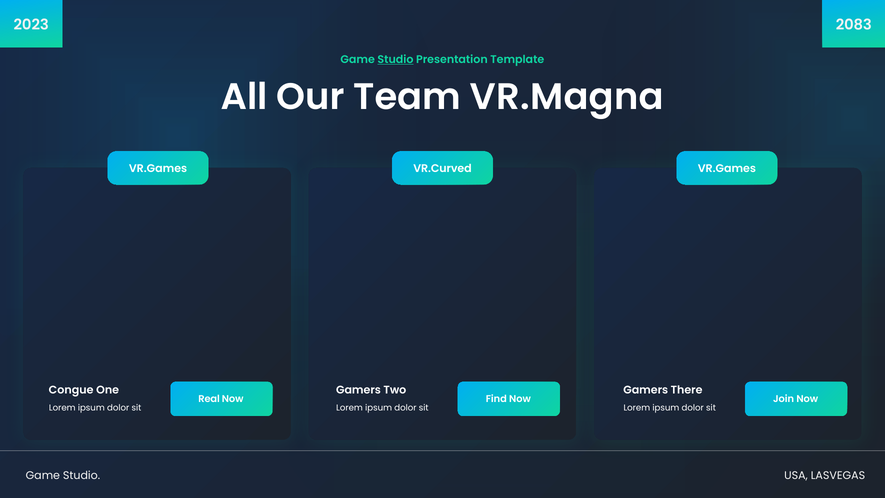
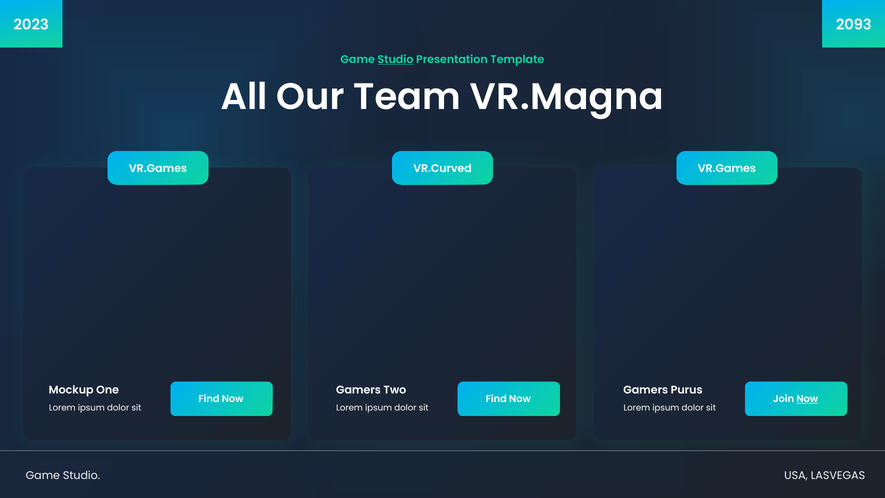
2083: 2083 -> 2093 (854, 25)
Congue: Congue -> Mockup (71, 390)
There: There -> Purus (687, 390)
Real: Real -> Find (209, 399)
Now underline: none -> present (807, 399)
